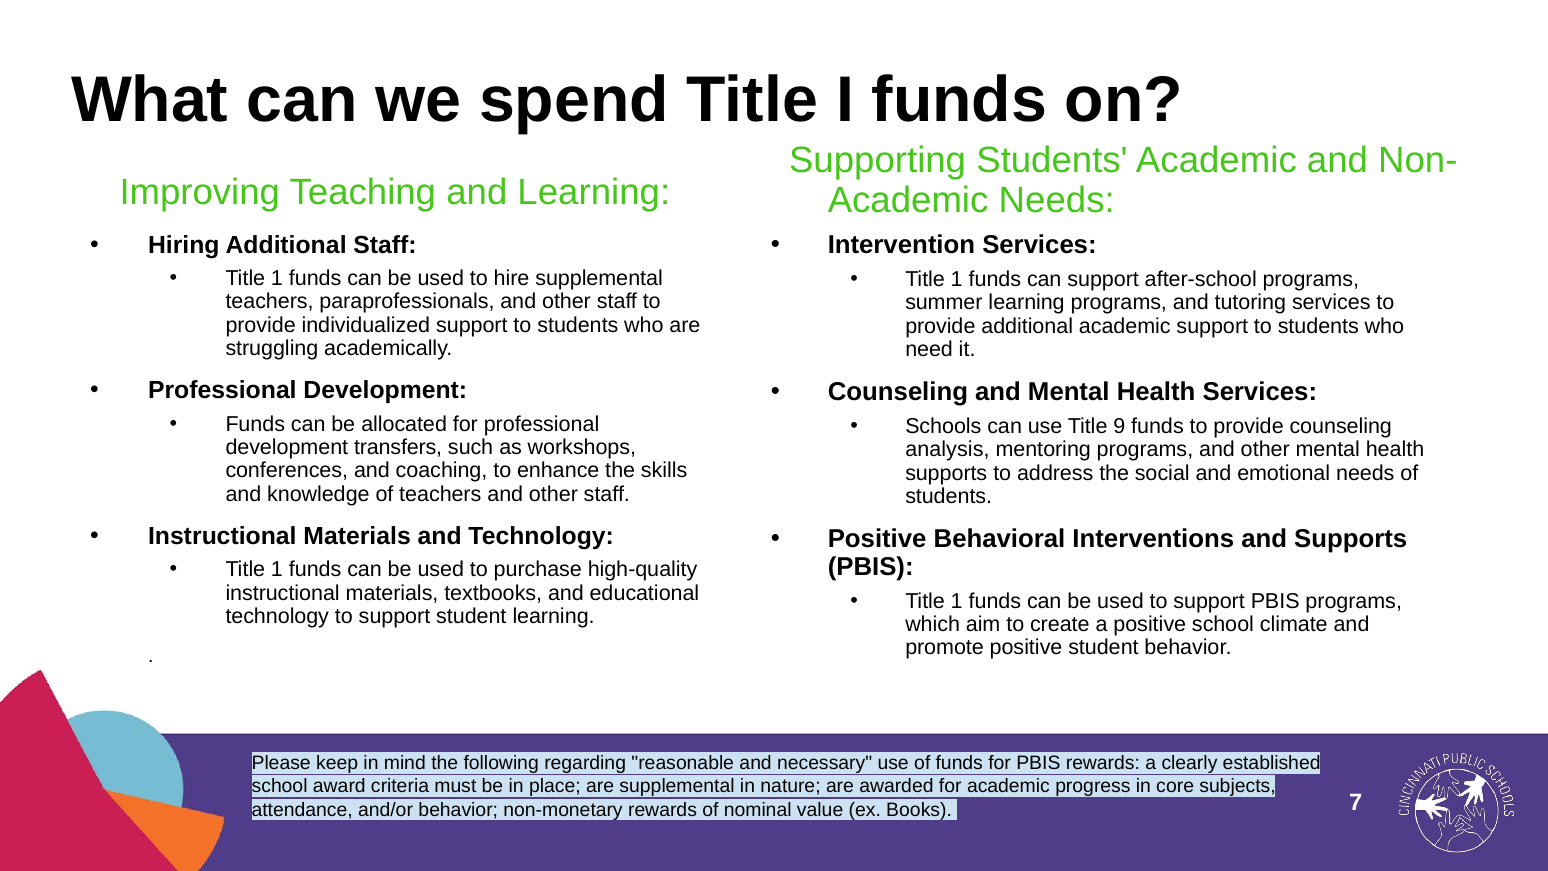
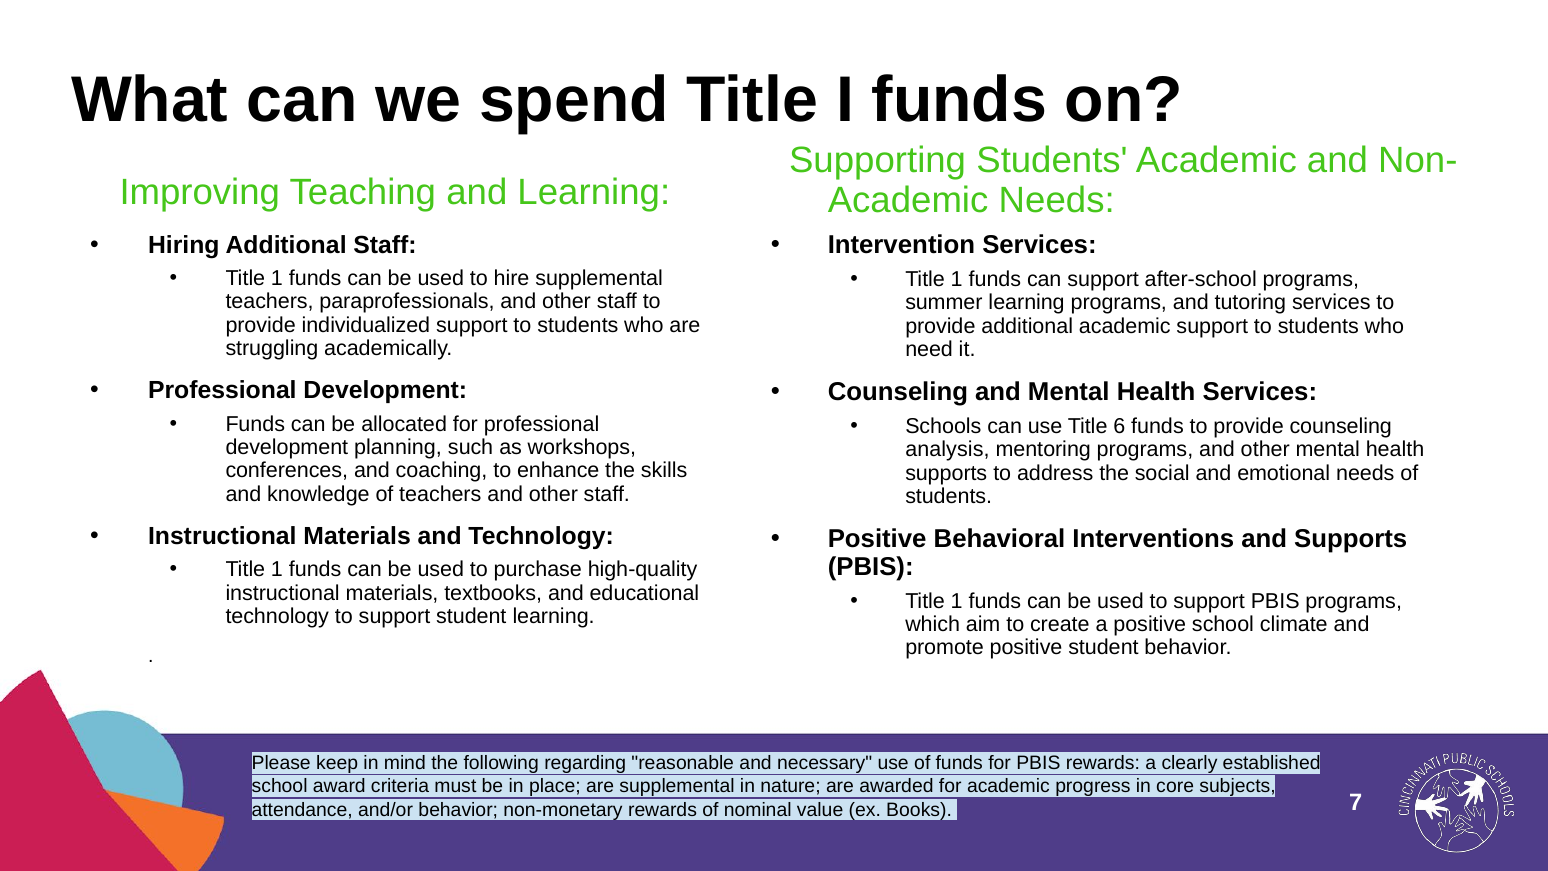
9: 9 -> 6 (1119, 426)
transfers: transfers -> planning (398, 447)
